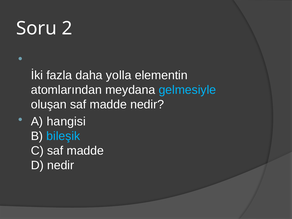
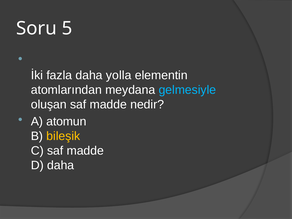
2: 2 -> 5 (67, 28)
hangisi: hangisi -> atomun (66, 122)
bileşik colour: light blue -> yellow (63, 136)
D nedir: nedir -> daha (61, 165)
